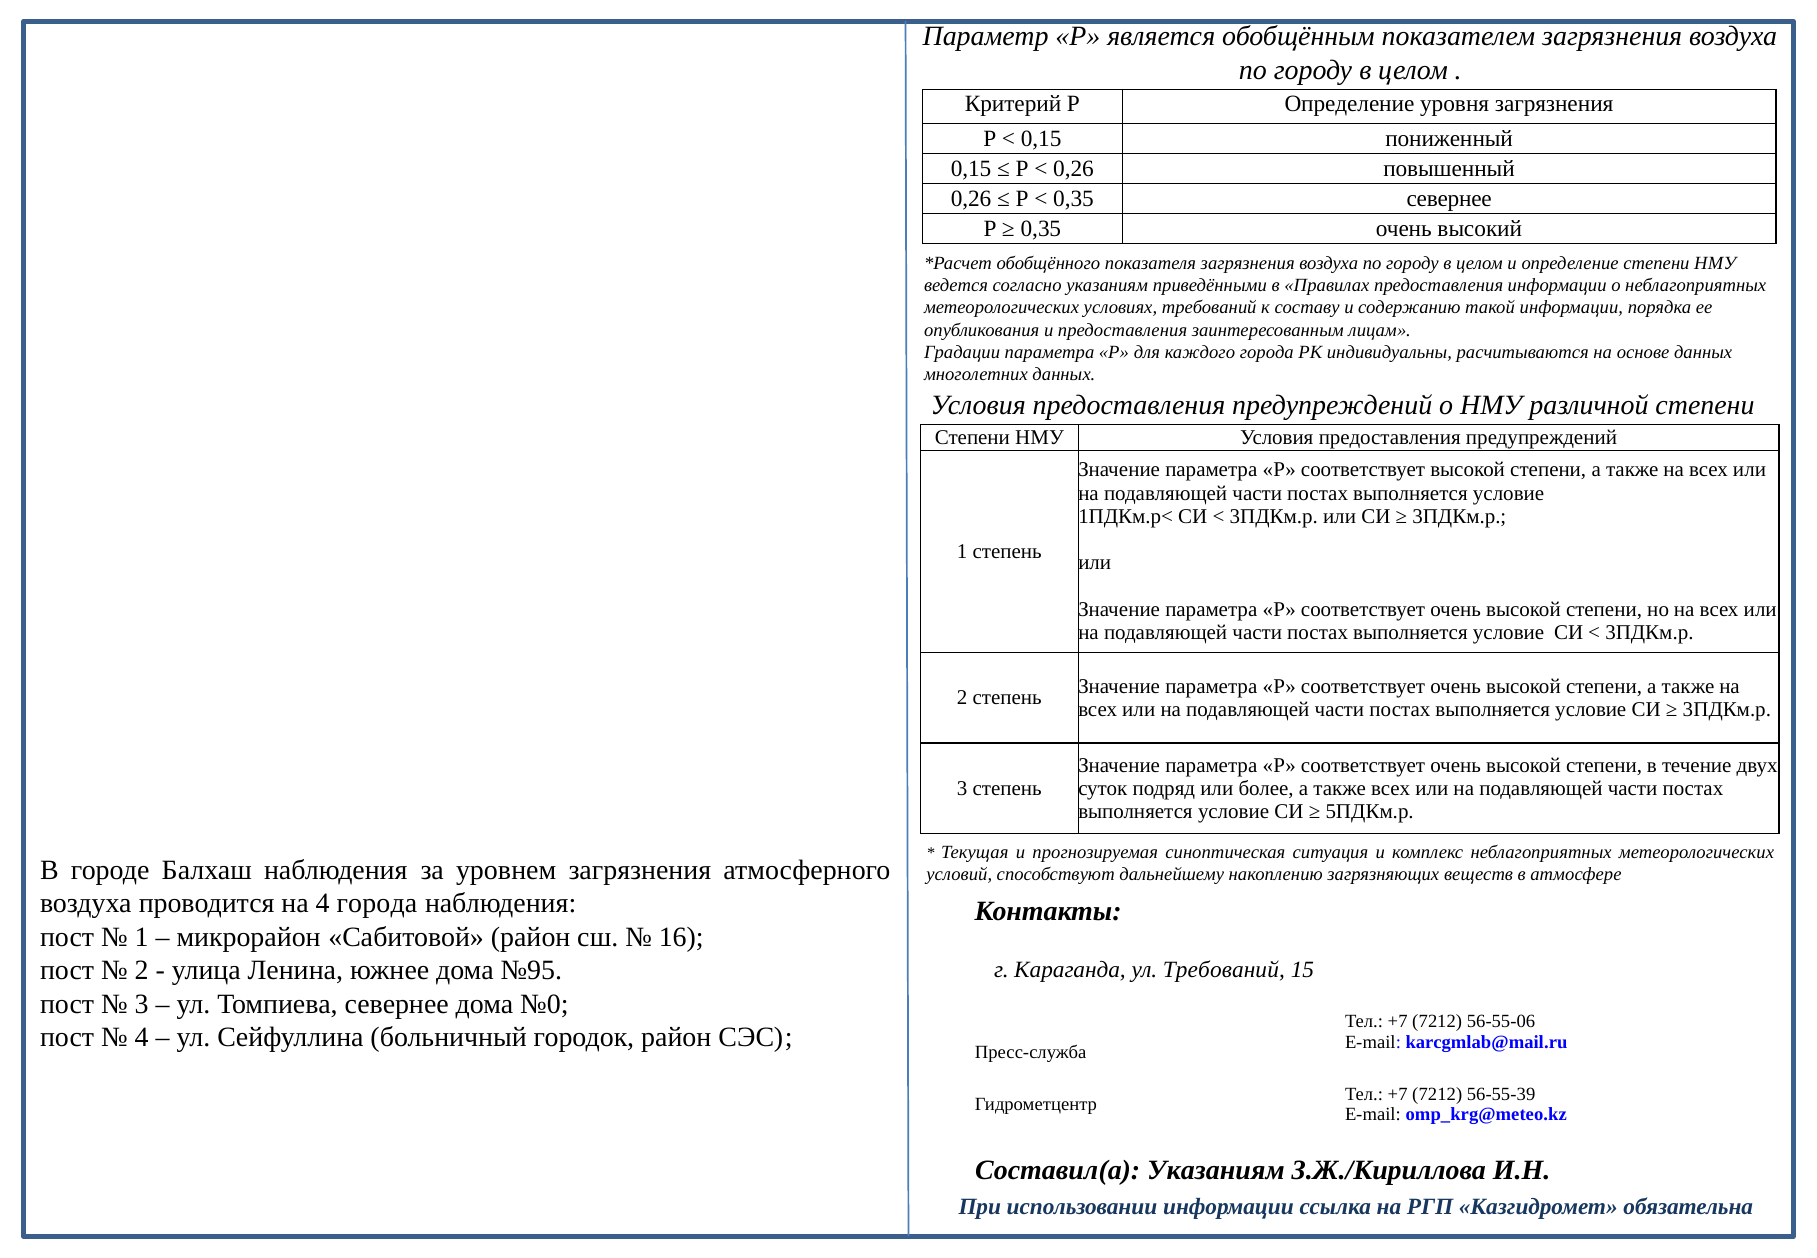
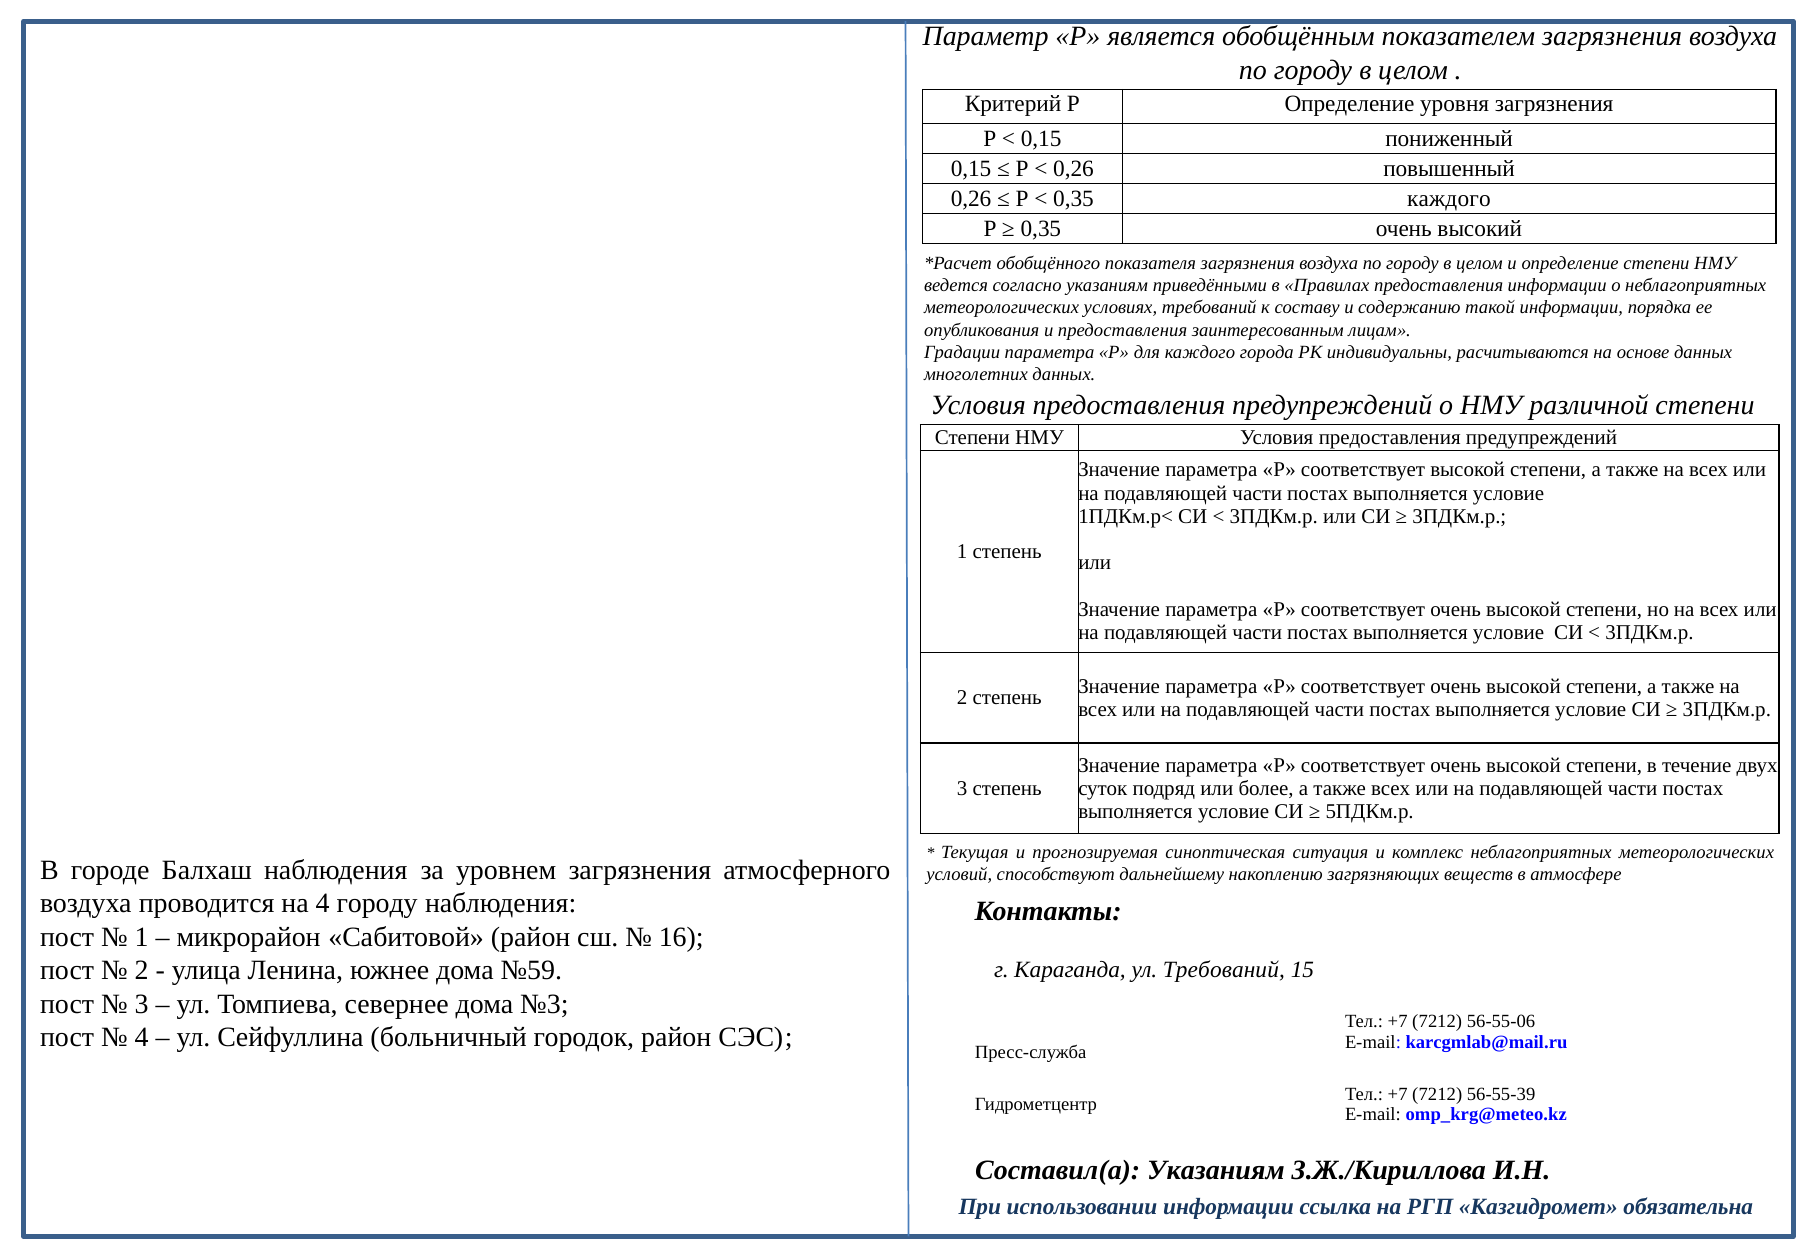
0,35 севернее: севернее -> каждого (1449, 198)
4 города: города -> городу (377, 903)
№95: №95 -> №59 (531, 970)
№0: №0 -> №3 (544, 1004)
